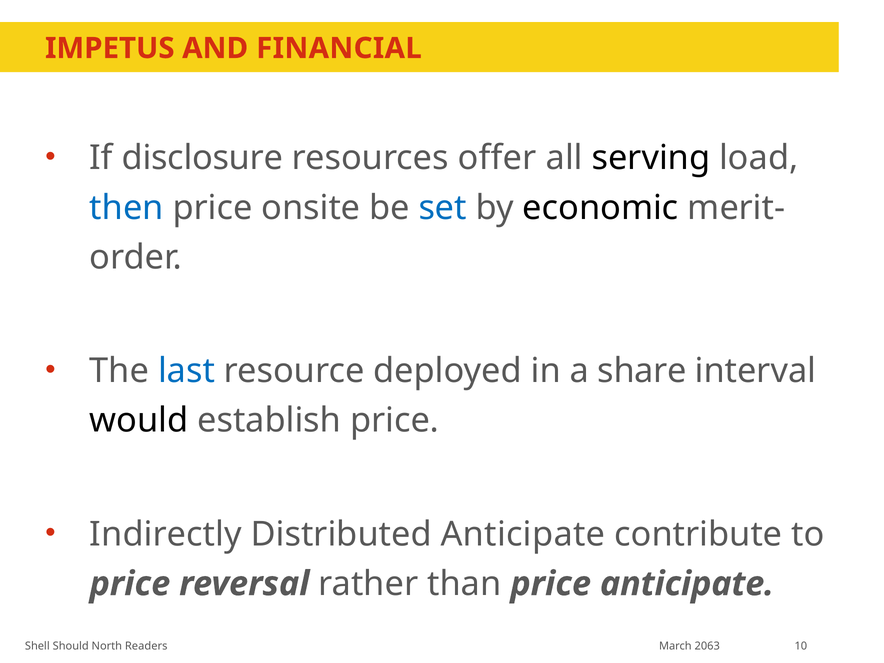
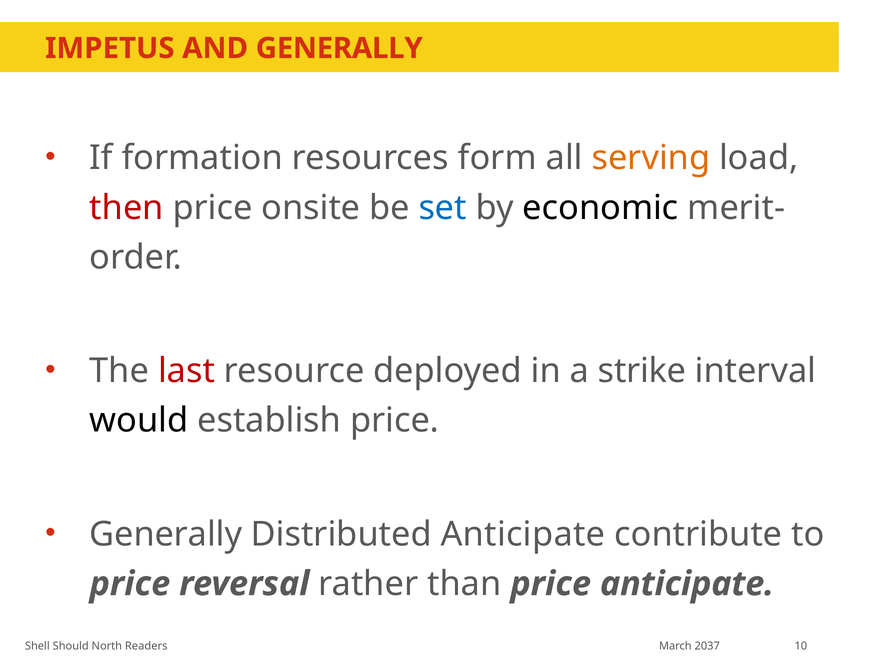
AND FINANCIAL: FINANCIAL -> GENERALLY (339, 48)
disclosure: disclosure -> formation (202, 158)
offer: offer -> form (497, 158)
serving colour: black -> orange (651, 158)
then colour: blue -> red (127, 208)
last colour: blue -> red (186, 371)
share: share -> strike (642, 371)
Indirectly: Indirectly -> Generally (166, 534)
2063: 2063 -> 2037 (707, 646)
